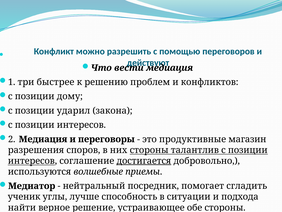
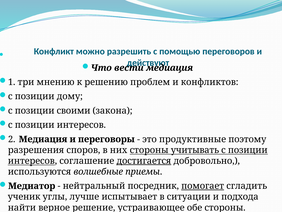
быстрее: быстрее -> мнению (56, 82)
ударил: ударил -> своими (74, 110)
магазин: магазин -> поэтому (247, 139)
талантлив: талантлив -> учитывать (195, 150)
помогает underline: none -> present (203, 186)
способность: способность -> испытывает (129, 196)
